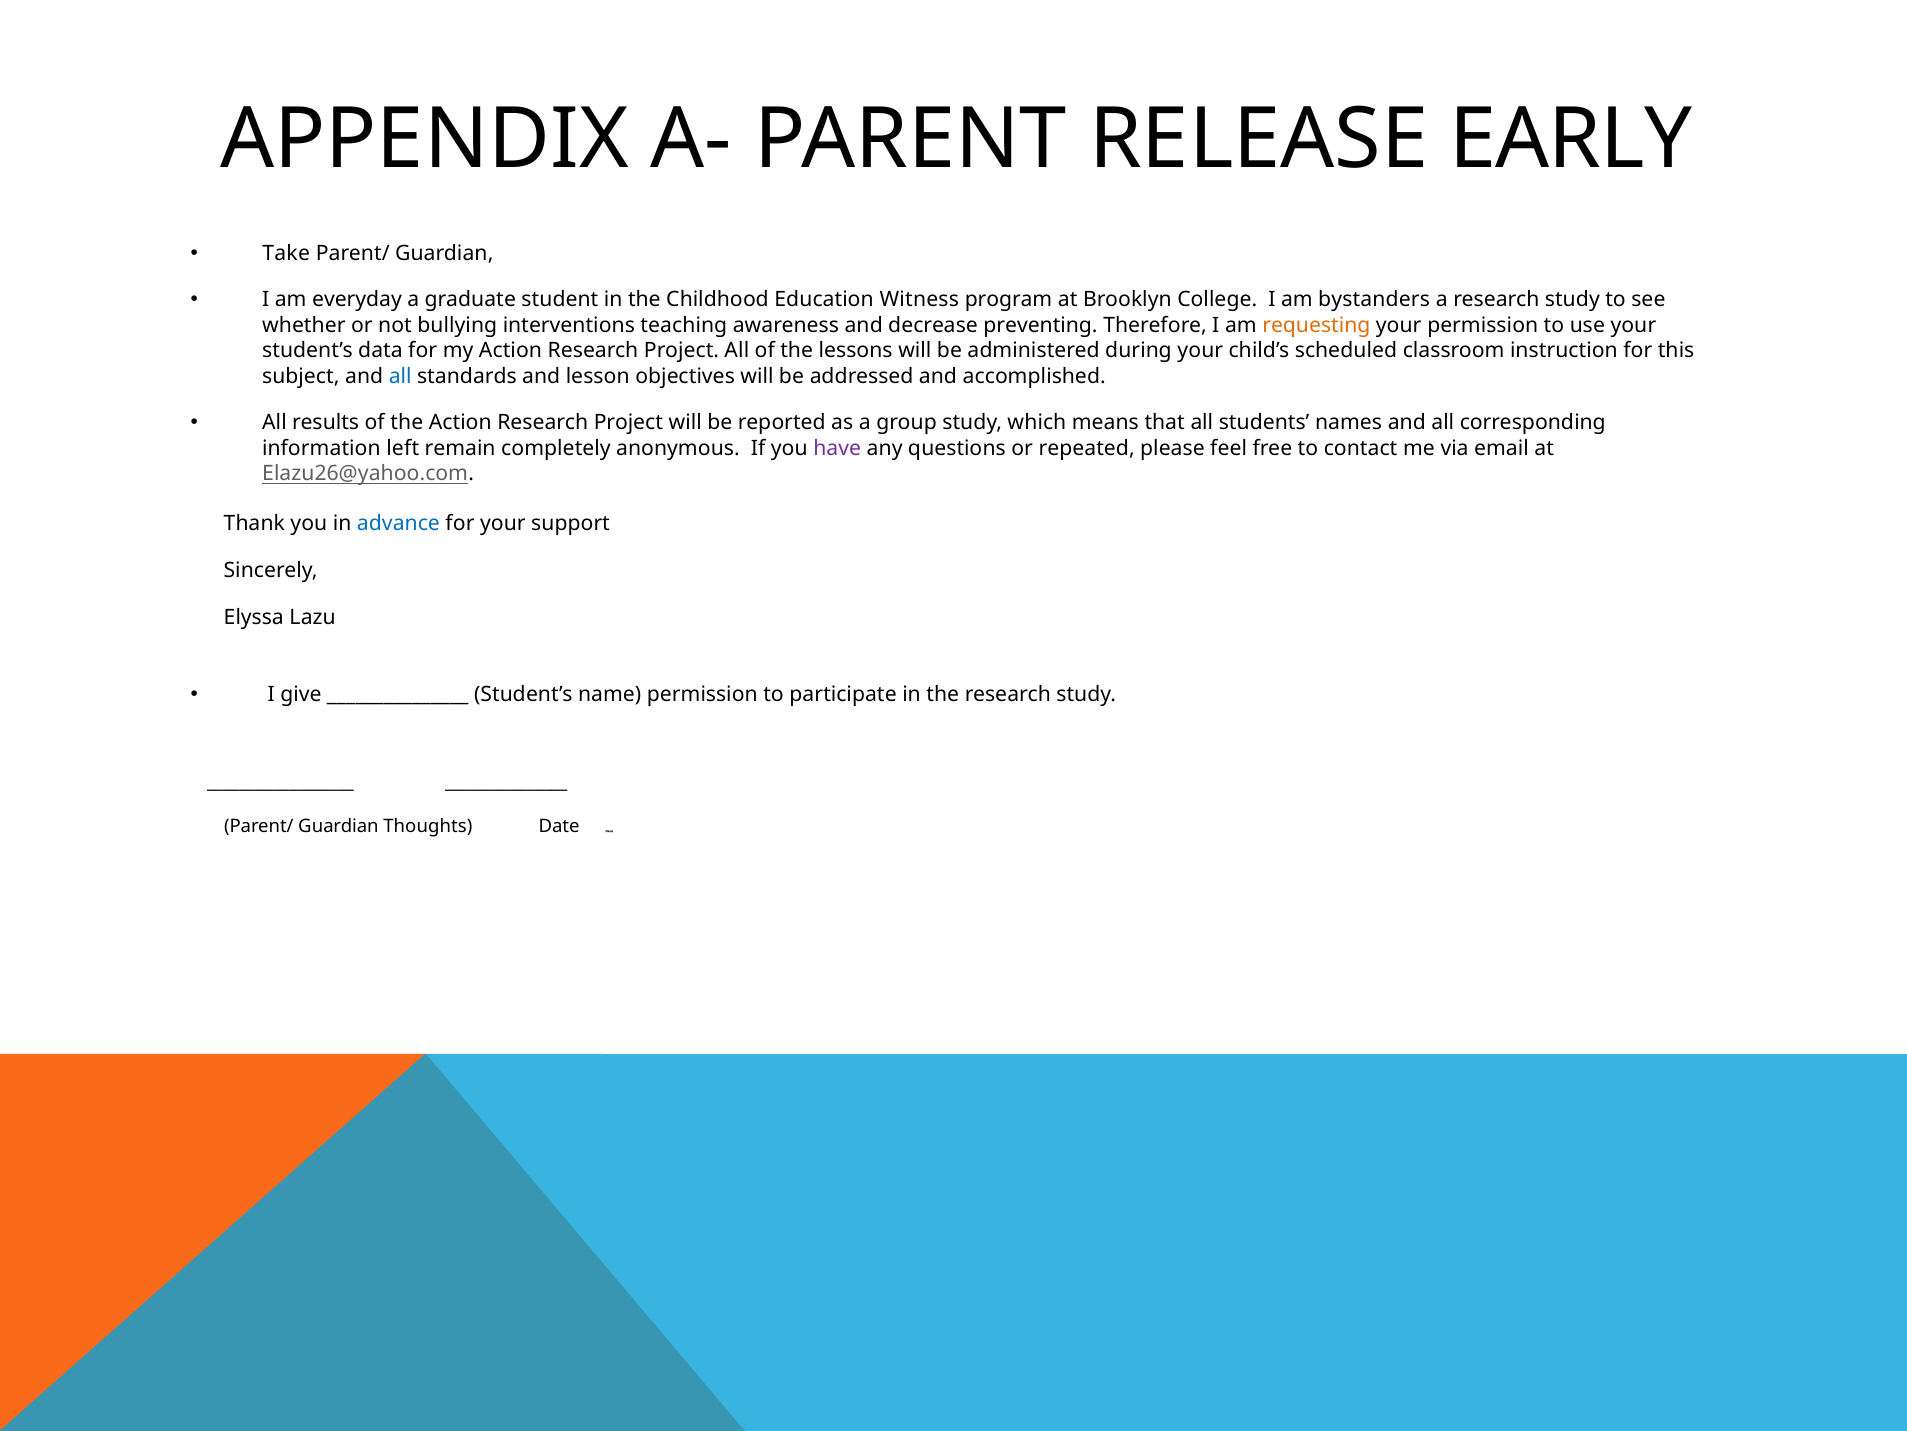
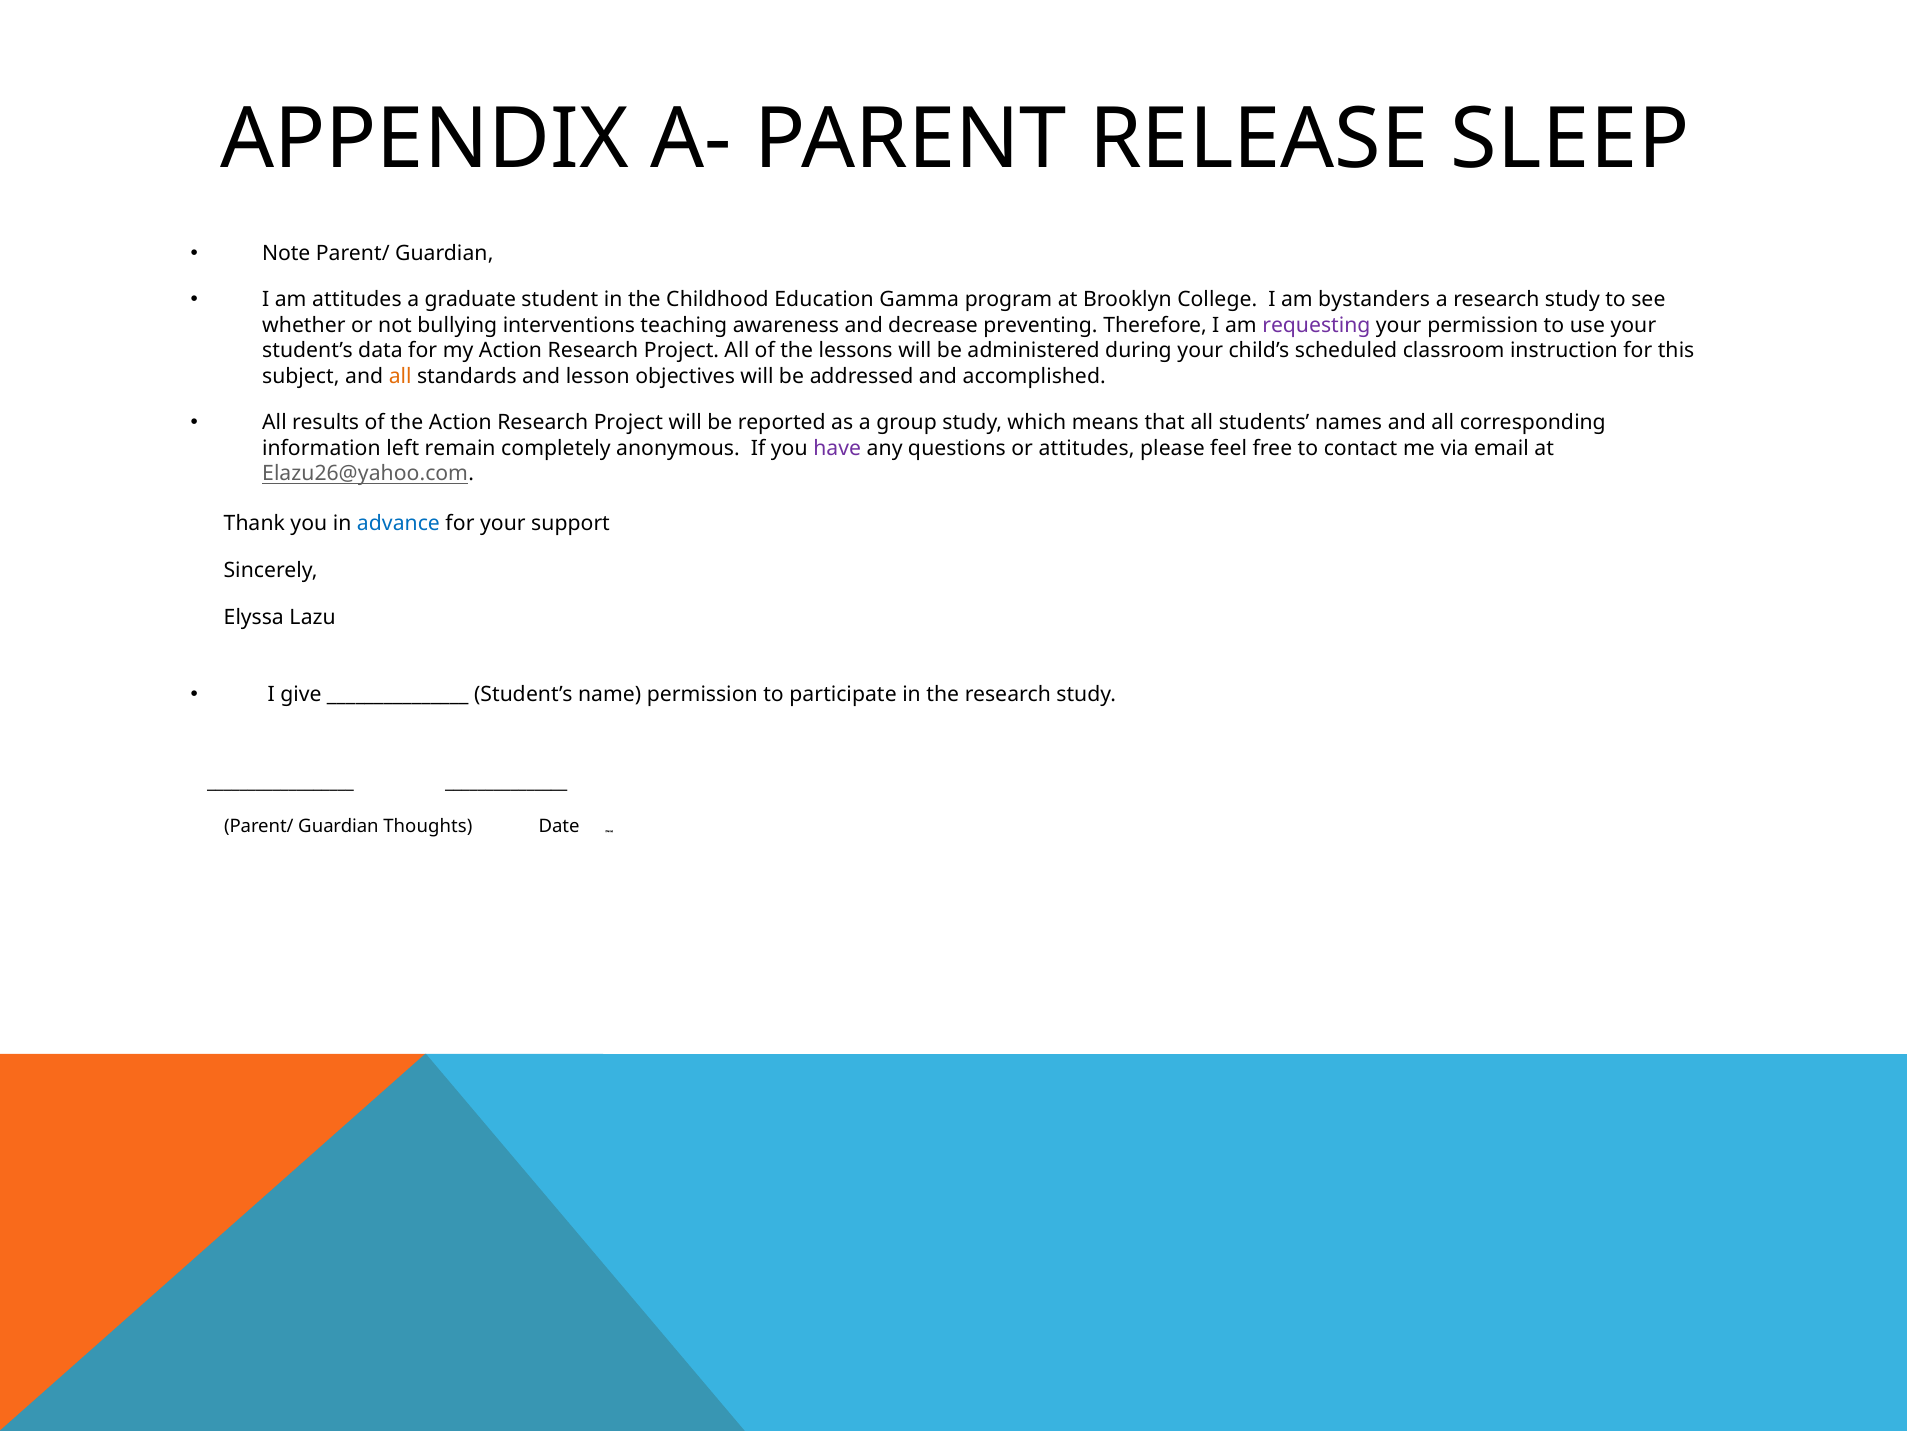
EARLY: EARLY -> SLEEP (1570, 139)
Take: Take -> Note (286, 253)
am everyday: everyday -> attitudes (357, 300)
Witness: Witness -> Gamma (919, 300)
requesting colour: orange -> purple (1316, 325)
all colour: blue -> orange (400, 376)
or repeated: repeated -> attitudes (1087, 448)
